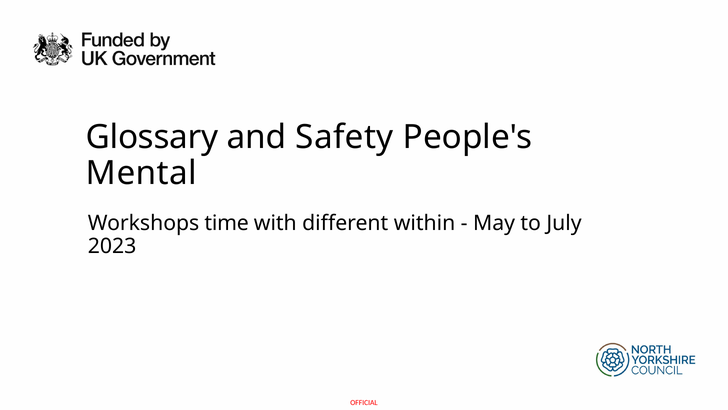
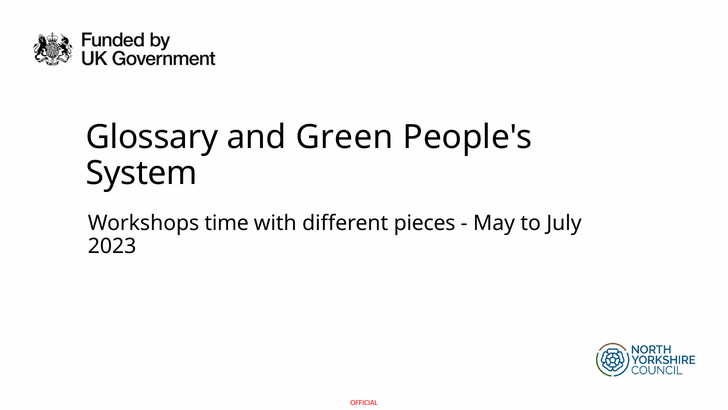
Safety: Safety -> Green (344, 137)
Mental: Mental -> System (142, 173)
within: within -> pieces (425, 223)
